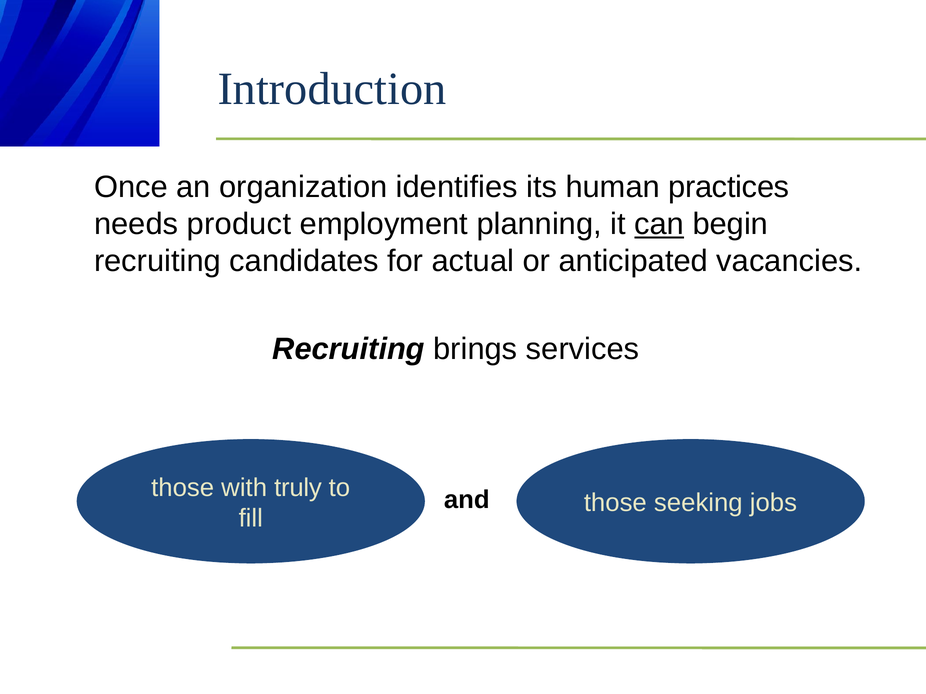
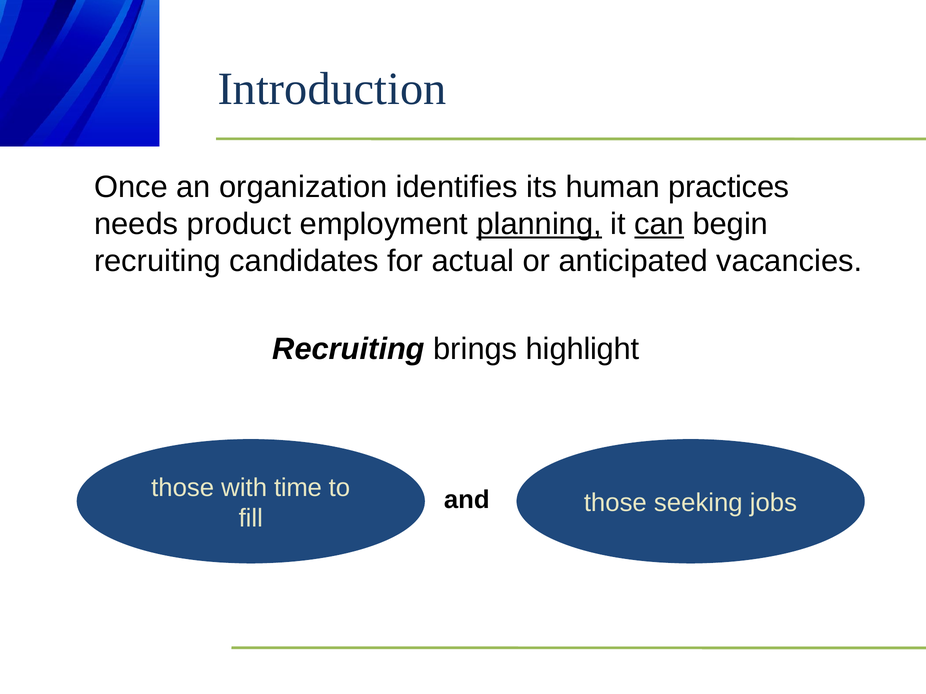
planning underline: none -> present (539, 224)
services: services -> highlight (583, 349)
truly: truly -> time (298, 488)
